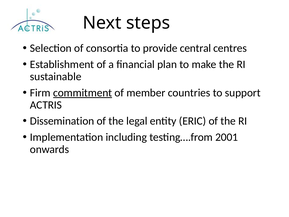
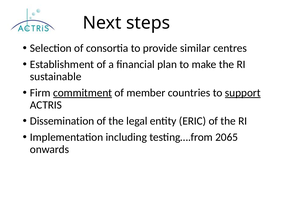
central: central -> similar (195, 48)
support underline: none -> present (243, 93)
2001: 2001 -> 2065 (227, 137)
